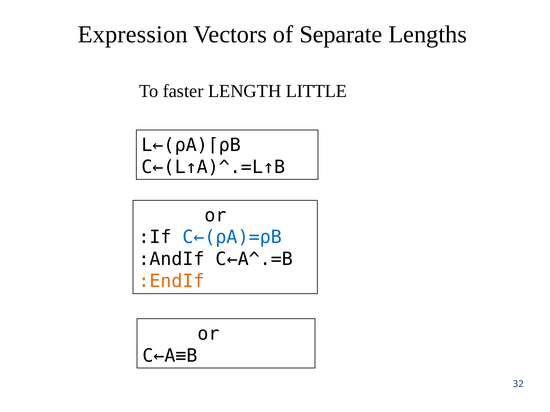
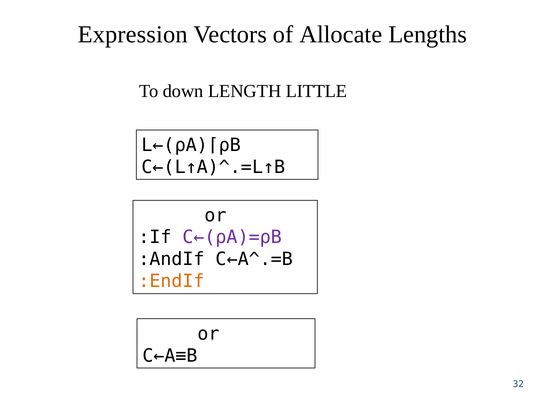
Separate: Separate -> Allocate (341, 34)
faster: faster -> down (183, 91)
C←(⍴A)=⍴B colour: blue -> purple (232, 238)
